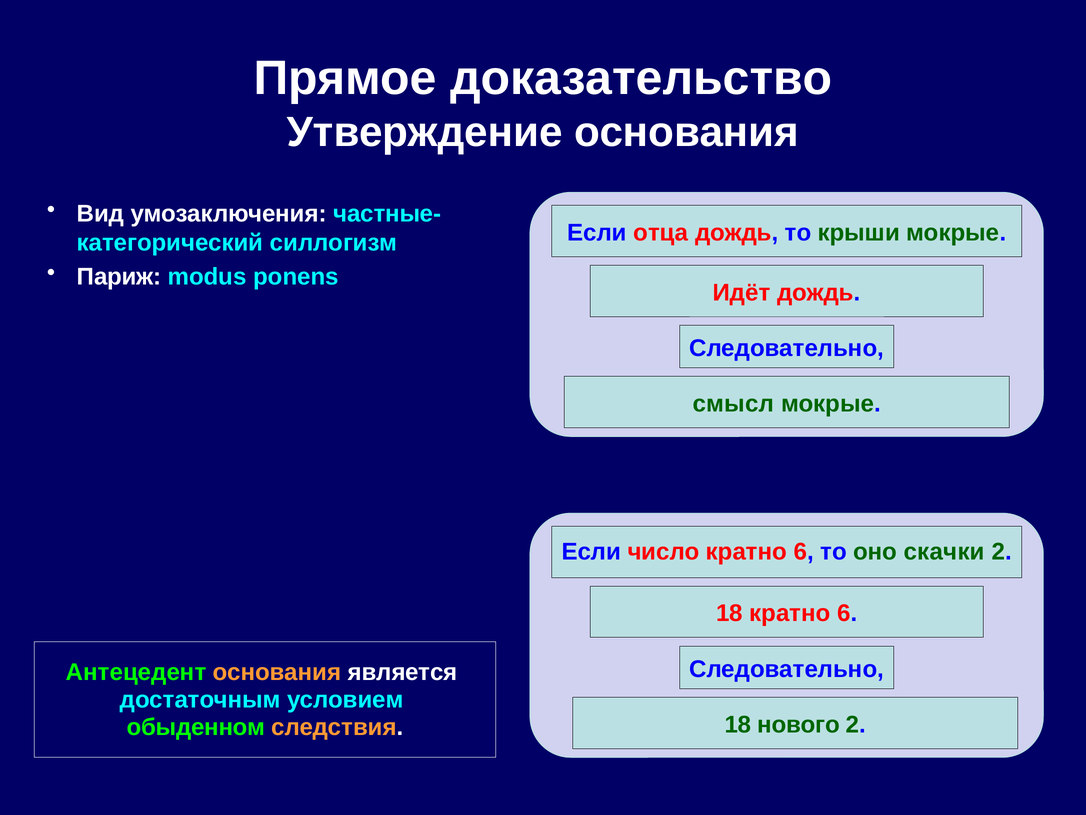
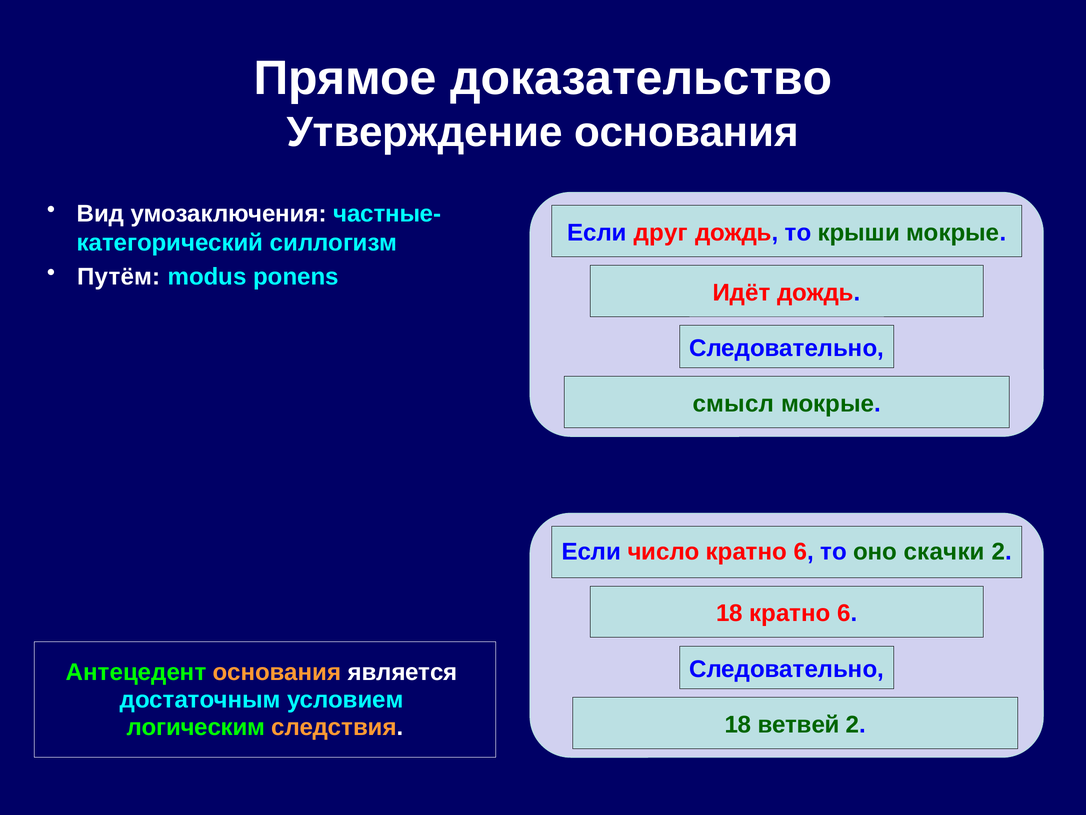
отца: отца -> друг (661, 233)
Париж: Париж -> Путём (119, 277)
нового: нового -> ветвей (799, 724)
обыденном: обыденном -> логическим (196, 727)
